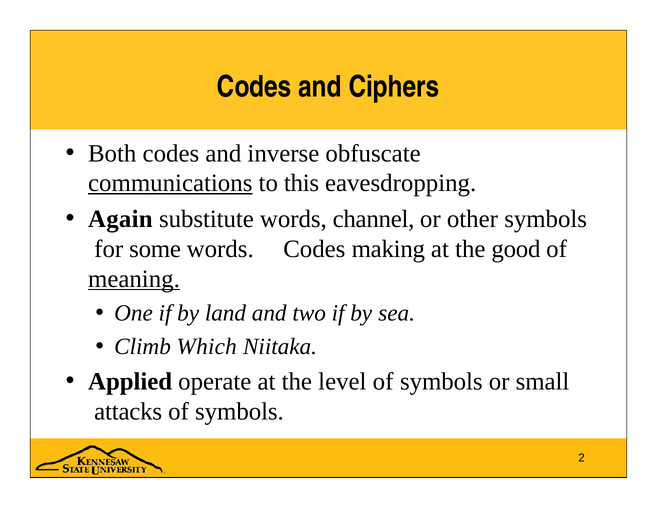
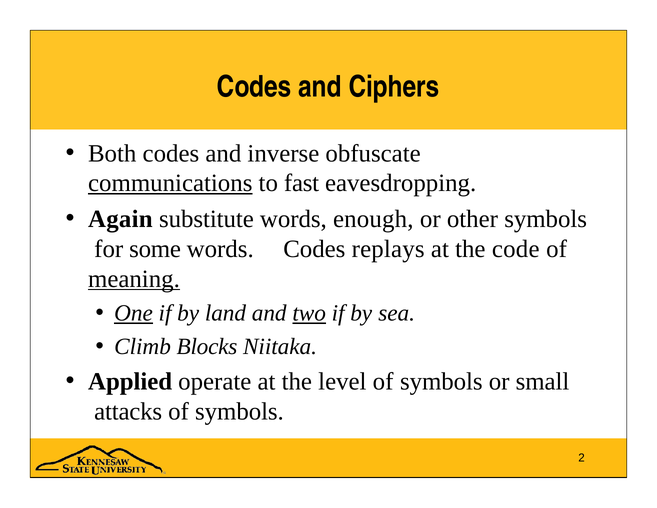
this: this -> fast (302, 183)
channel: channel -> enough (373, 219)
making: making -> replays (388, 249)
good: good -> code (516, 249)
One underline: none -> present (134, 313)
two underline: none -> present (309, 313)
Which: Which -> Blocks (207, 346)
